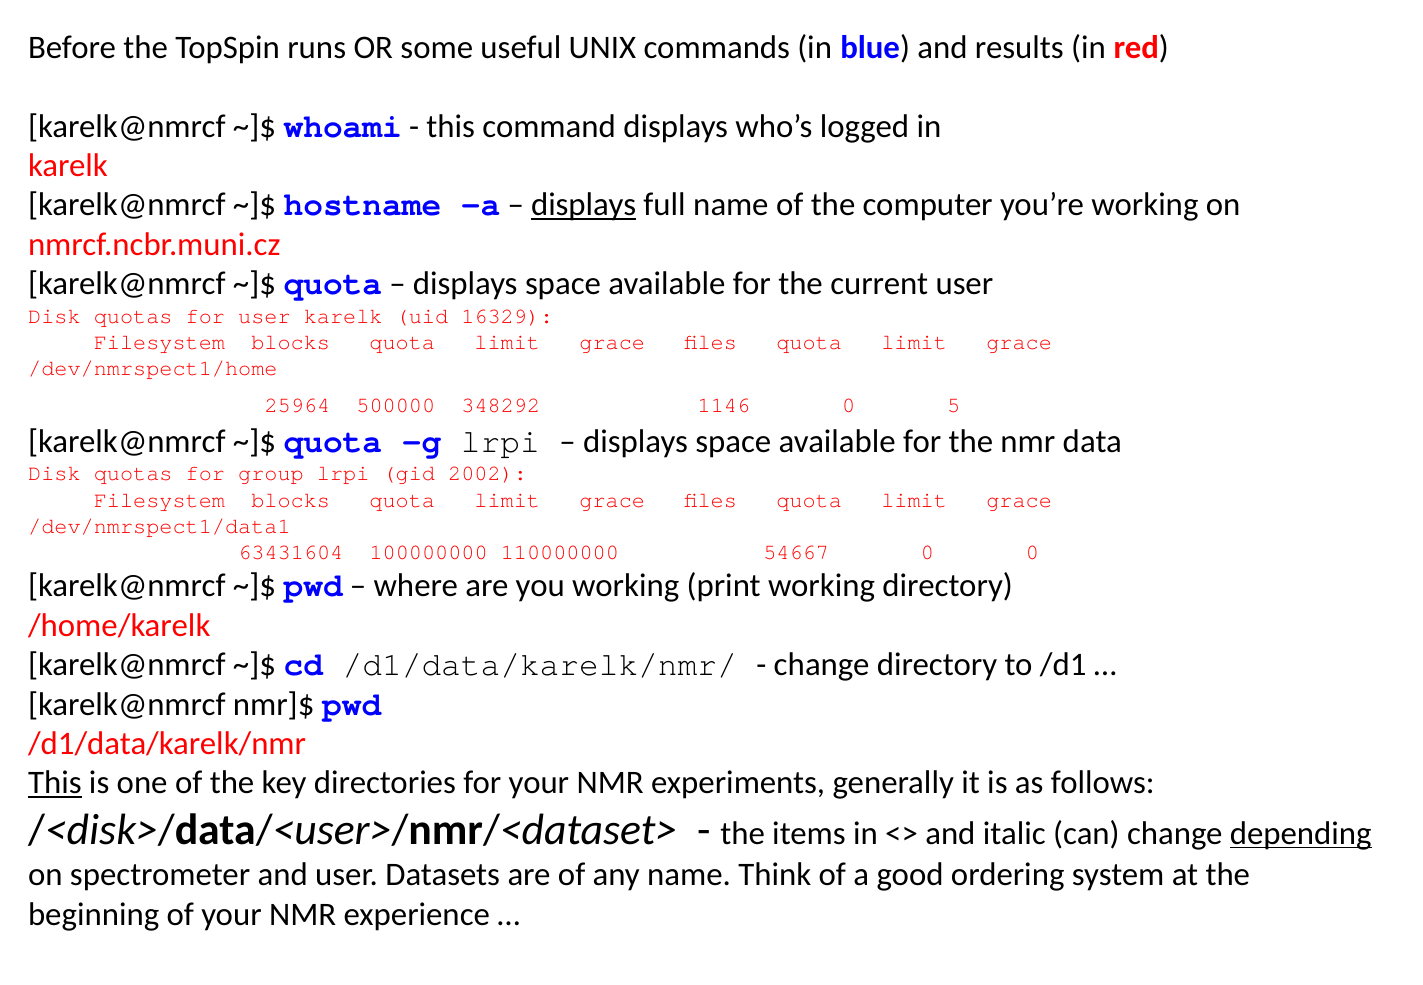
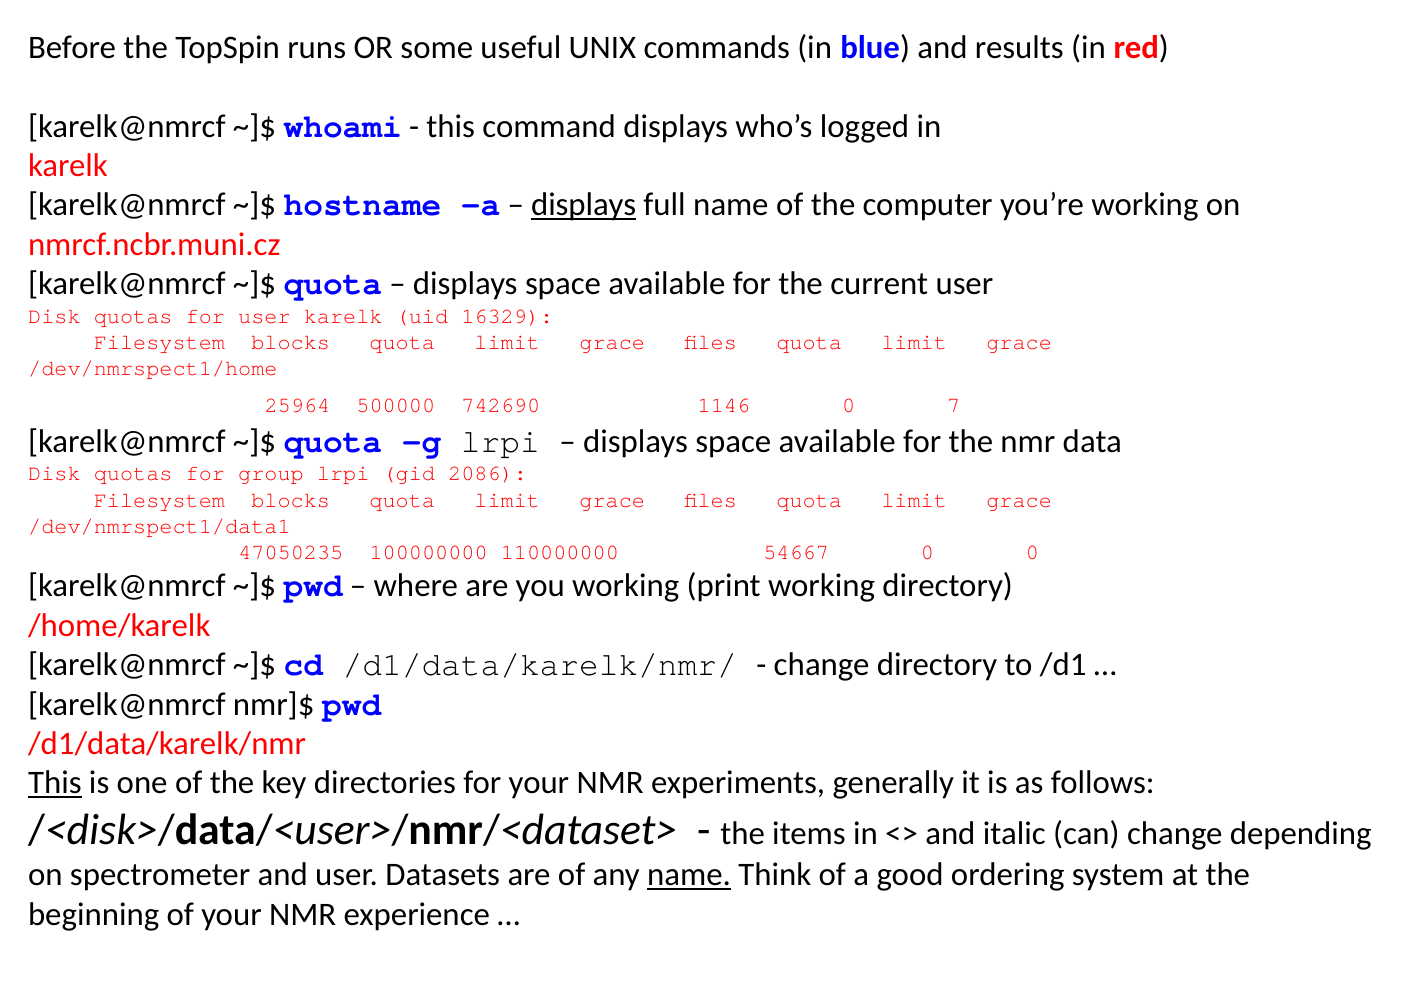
348292: 348292 -> 742690 (501, 406)
5: 5 -> 7 (954, 406)
2002: 2002 -> 2086 (488, 474)
63431604: 63431604 -> 47050235 (291, 552)
depending underline: present -> none (1301, 833)
name underline: none -> present (689, 875)
